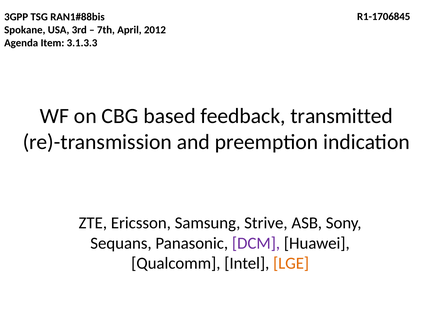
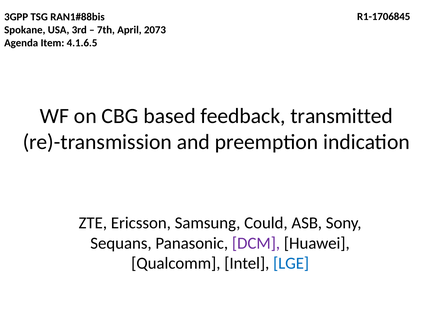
2012: 2012 -> 2073 (155, 30)
3.1.3.3: 3.1.3.3 -> 4.1.6.5 (82, 43)
Strive: Strive -> Could (266, 223)
LGE colour: orange -> blue (291, 263)
